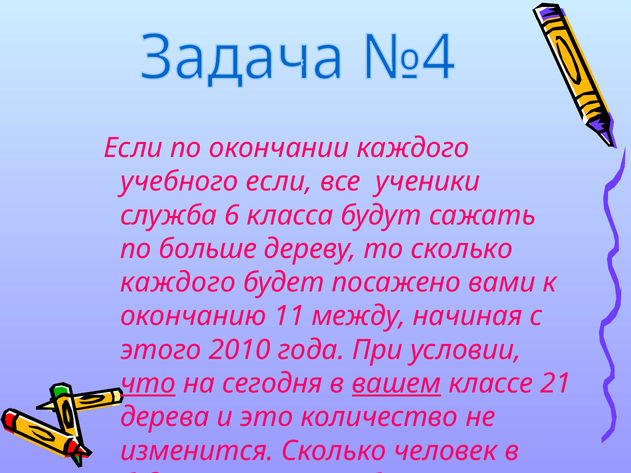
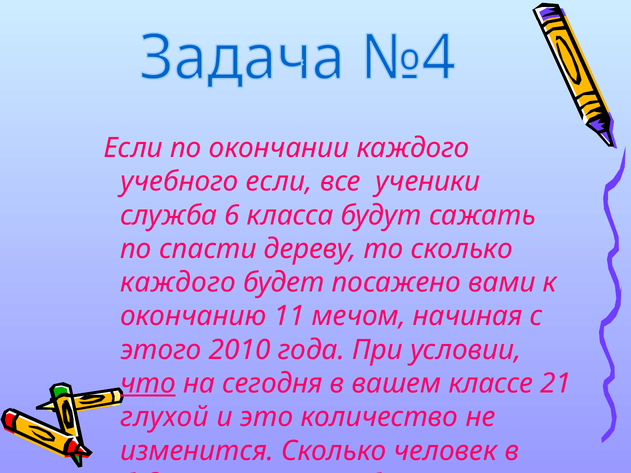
больше: больше -> спасти (208, 249)
между: между -> мечом (359, 316)
вашем underline: present -> none (396, 384)
дерева: дерева -> глухой (165, 417)
